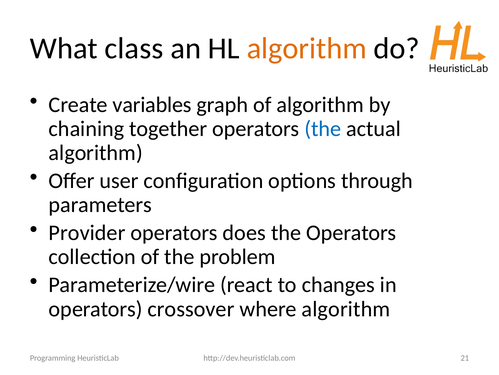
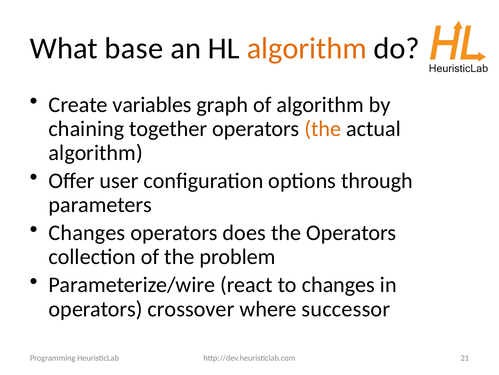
class: class -> base (134, 48)
the colour: blue -> orange (323, 129)
Provider: Provider -> Changes (87, 232)
where algorithm: algorithm -> successor (346, 308)
